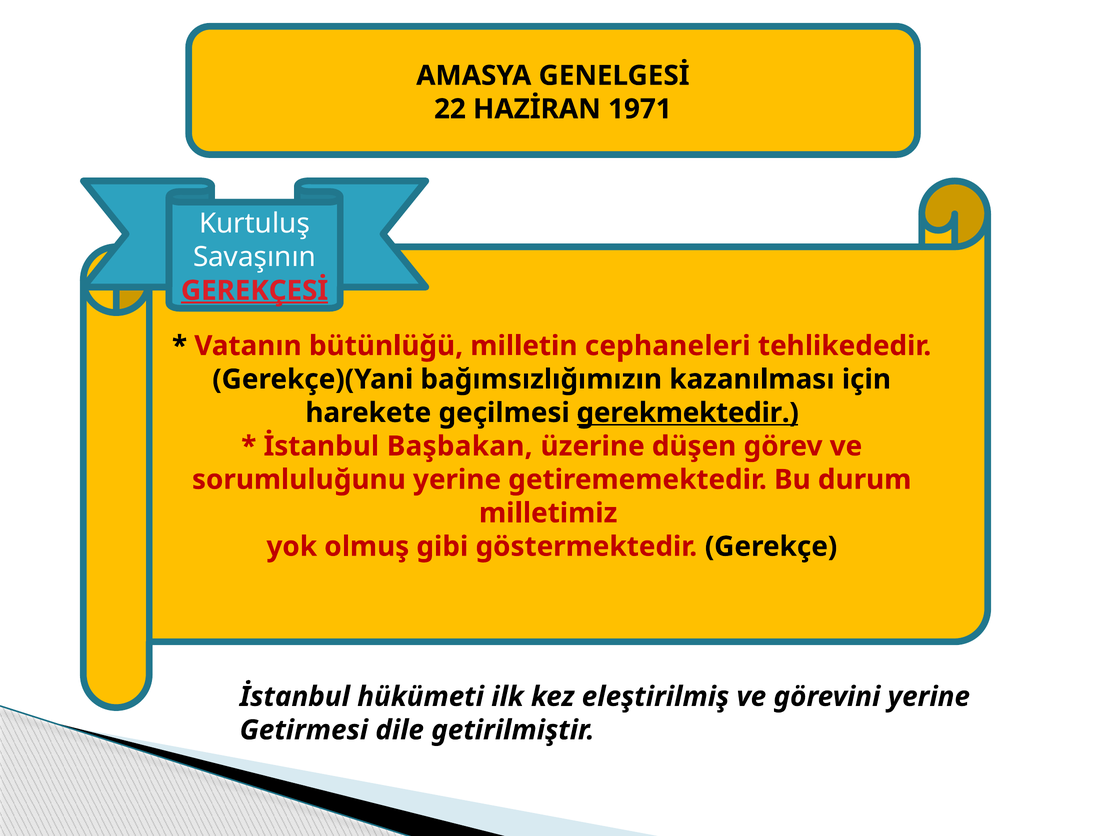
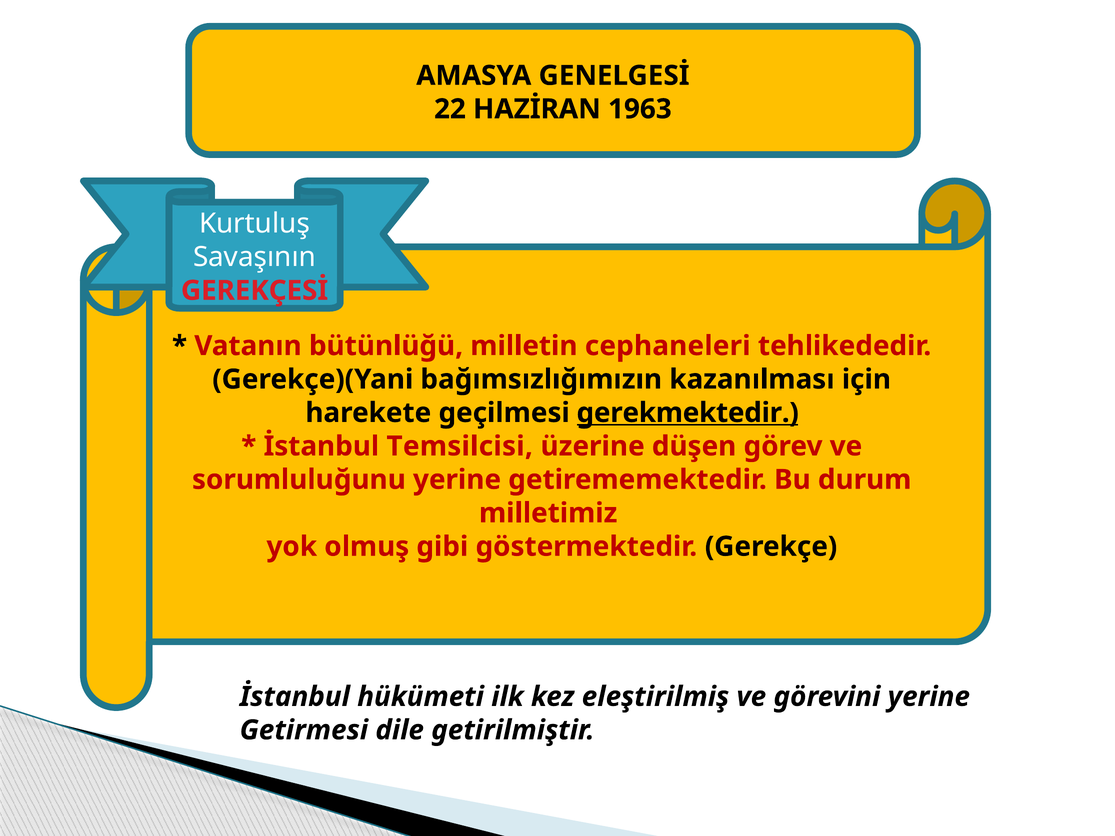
1971: 1971 -> 1963 (640, 109)
GEREKÇESİ underline: present -> none (255, 291)
Başbakan: Başbakan -> Temsilcisi (460, 446)
